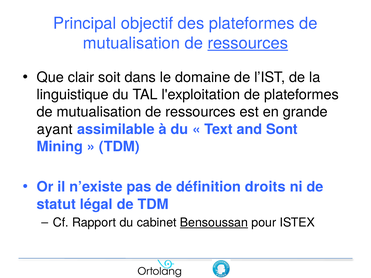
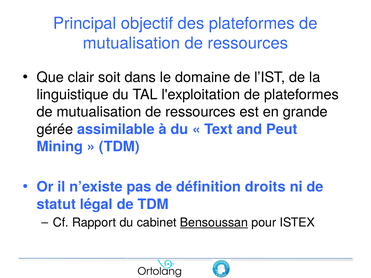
ressources underline: present -> none (248, 43)
ayant: ayant -> gérée (55, 129)
Sont: Sont -> Peut (282, 129)
